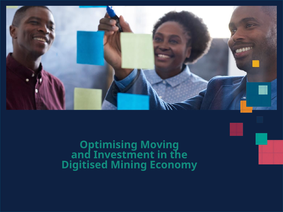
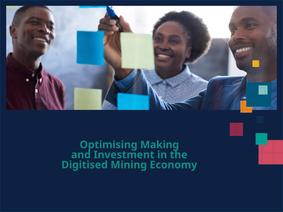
Moving: Moving -> Making (160, 145)
